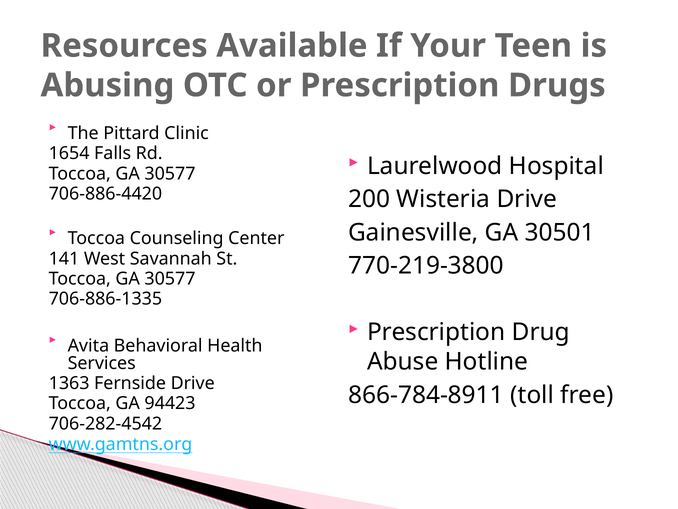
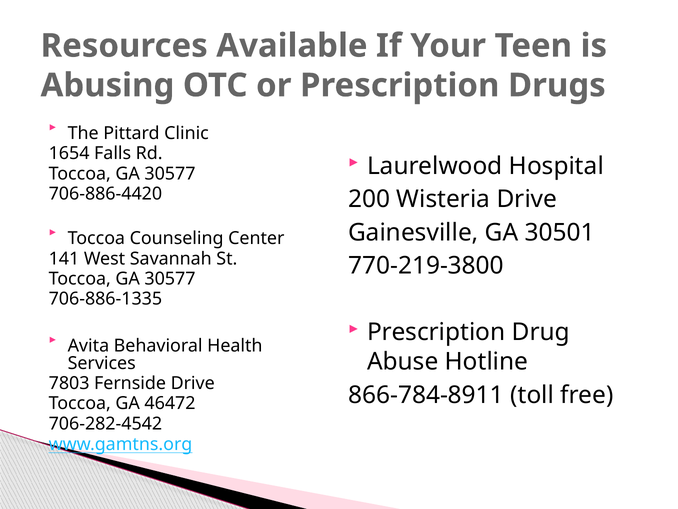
1363: 1363 -> 7803 (69, 383)
94423: 94423 -> 46472 (170, 403)
